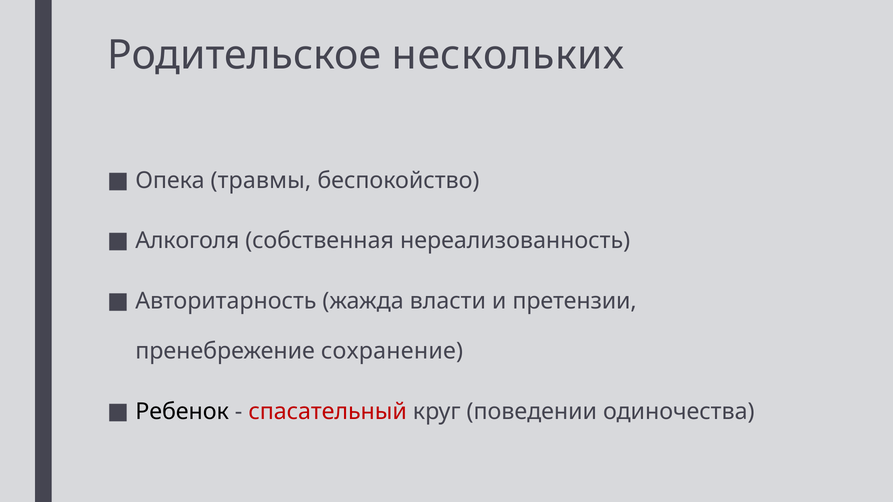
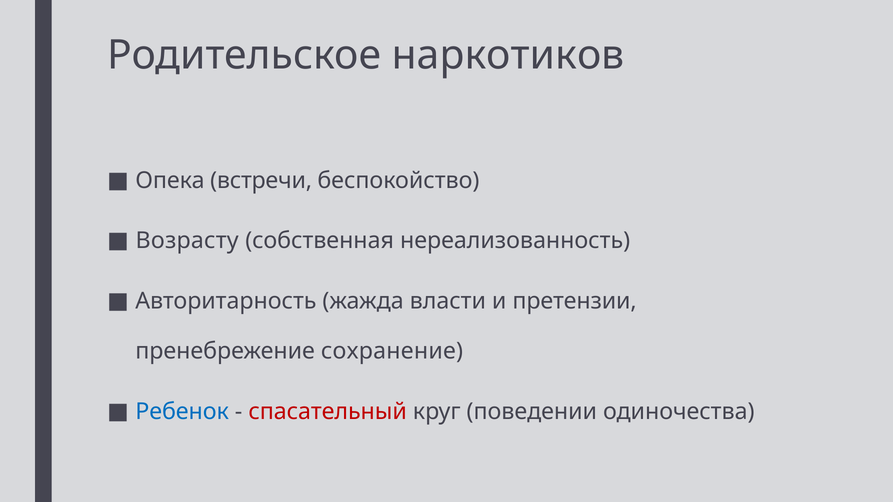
нескольких: нескольких -> наркотиков (508, 55)
травмы: травмы -> встречи (261, 181)
Алкоголя: Алкоголя -> Возрасту (187, 241)
Ребенок colour: black -> blue (182, 412)
